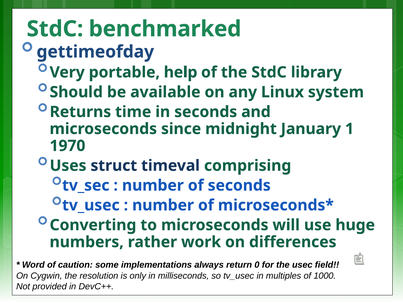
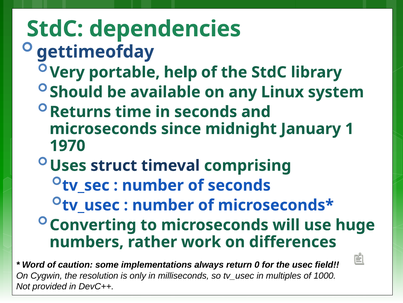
benchmarked: benchmarked -> dependencies (165, 29)
